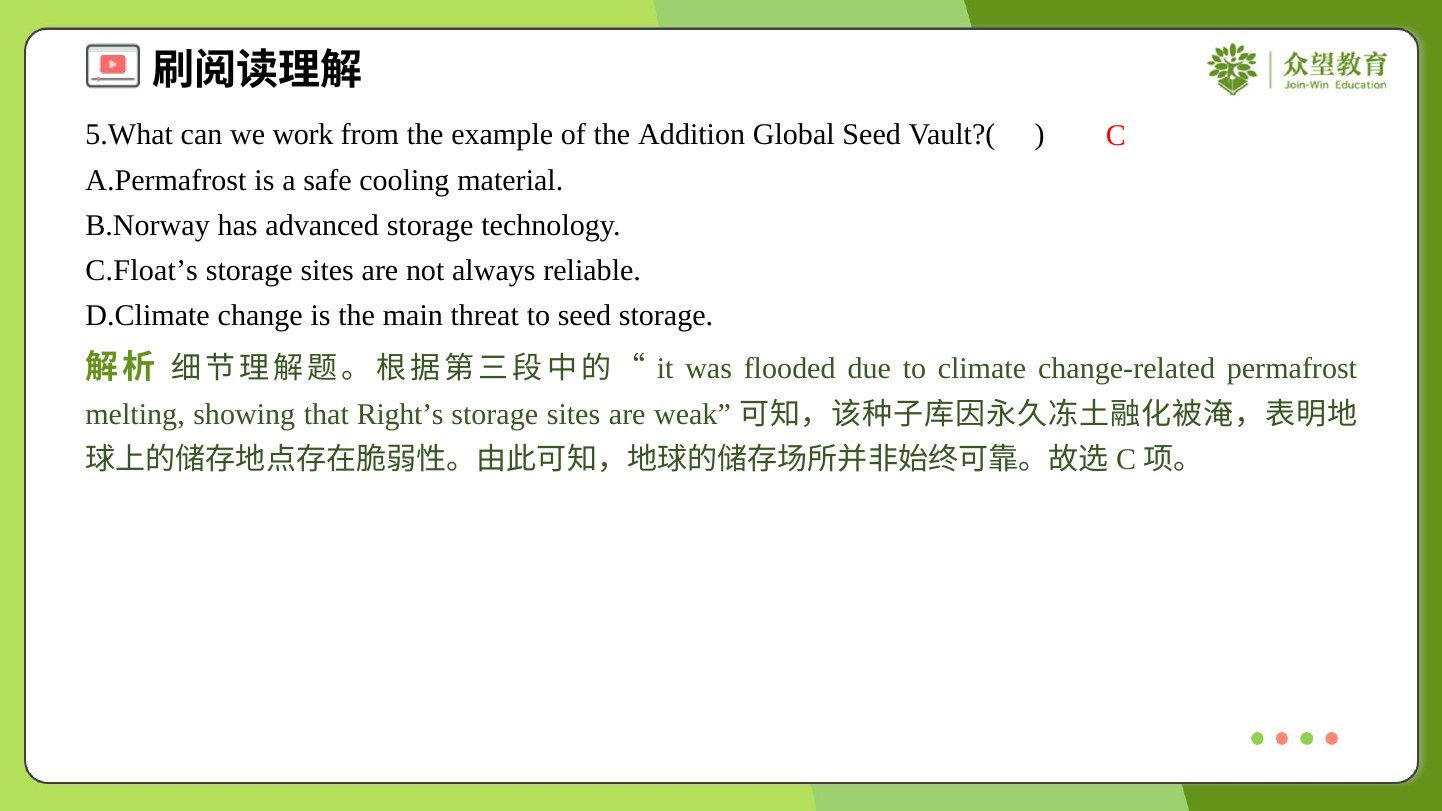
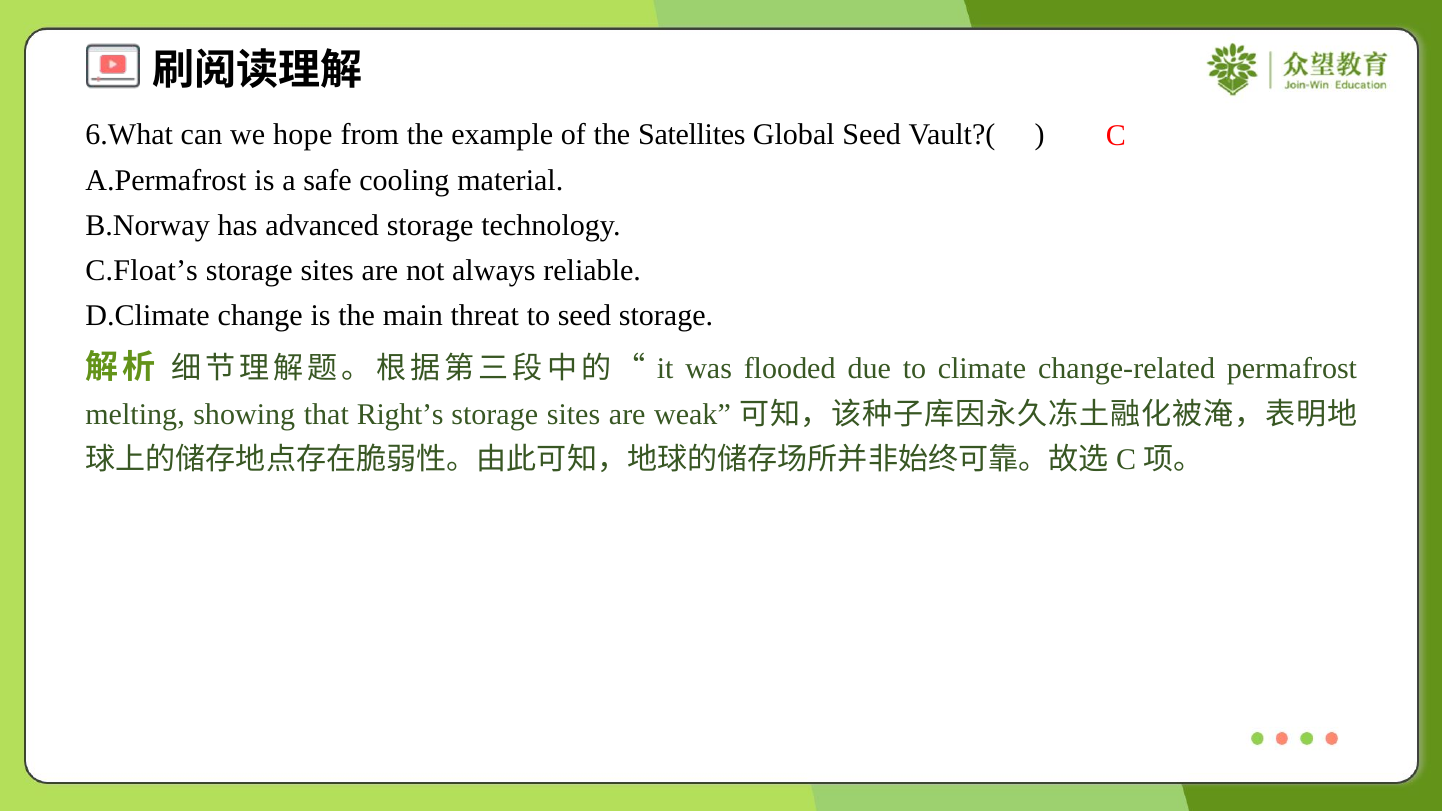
5.What: 5.What -> 6.What (129, 135)
work: work -> hope (303, 135)
Addition: Addition -> Satellites (692, 135)
